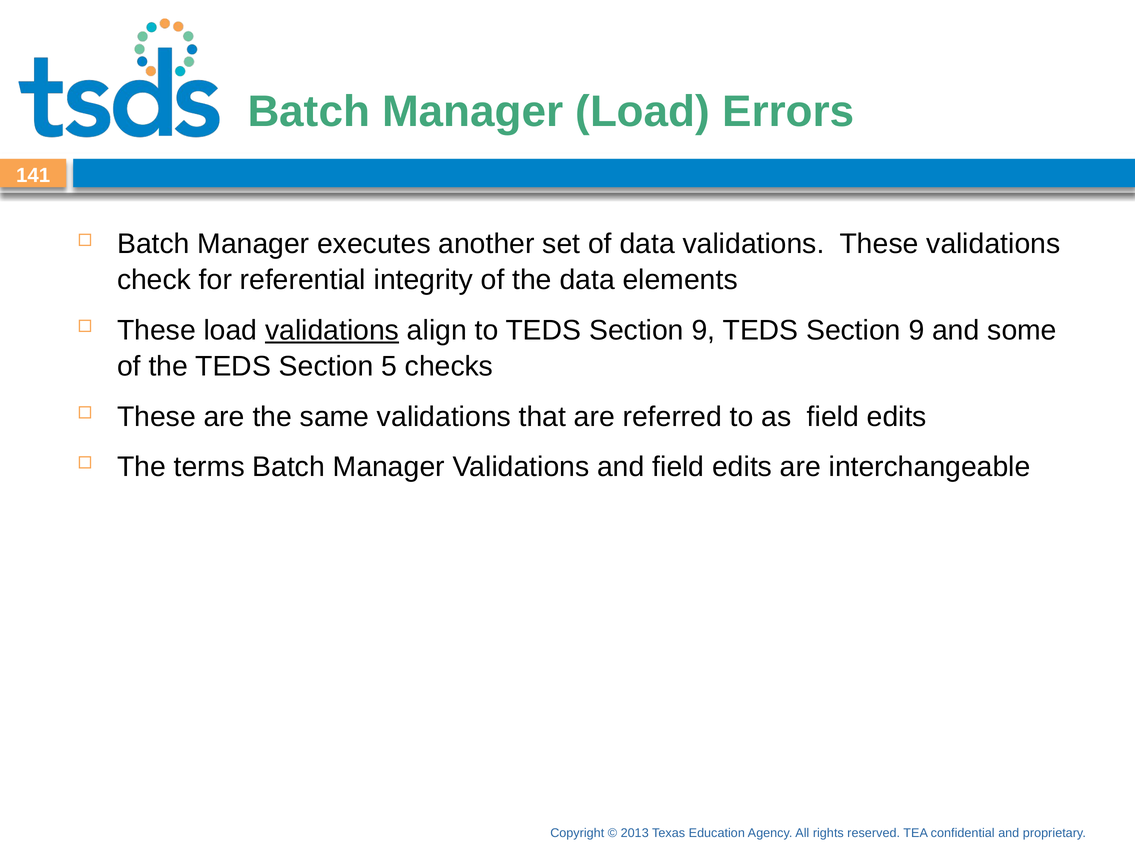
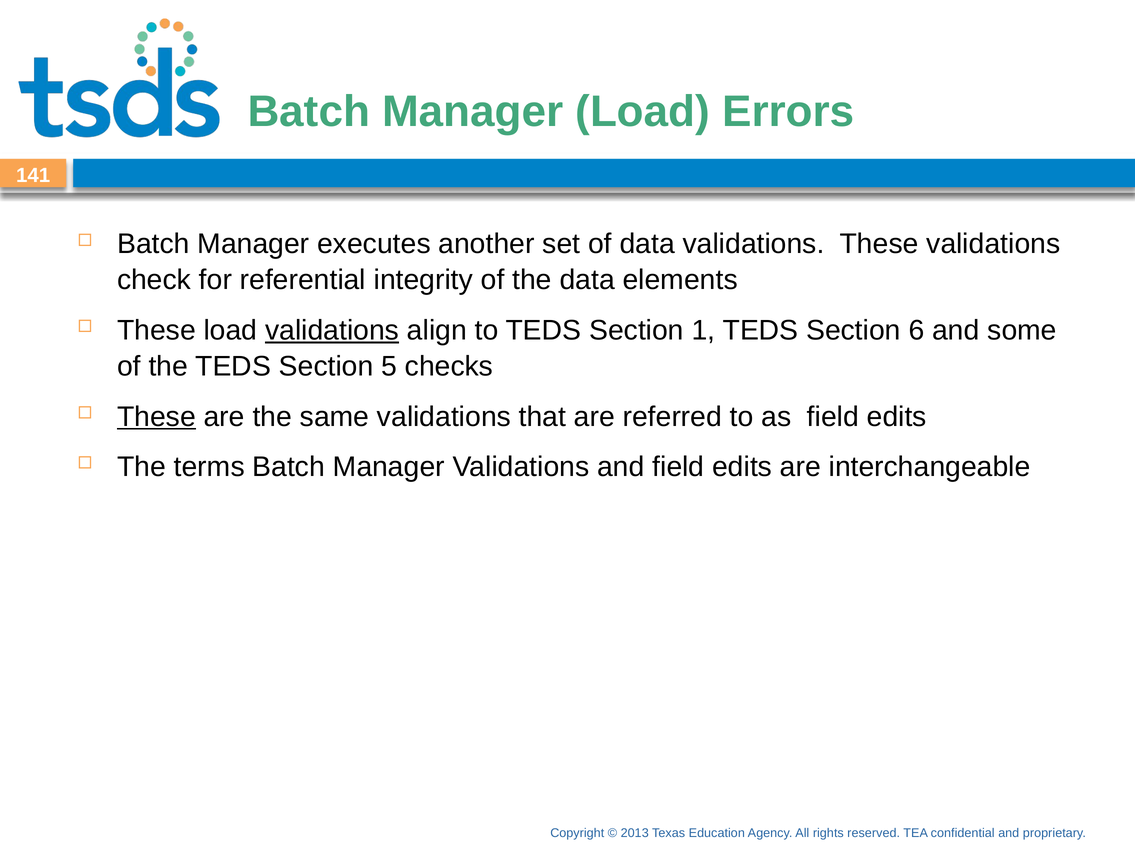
to TEDS Section 9: 9 -> 1 (703, 330)
9: 9 -> 6 (916, 330)
These underline: none -> present (156, 417)
